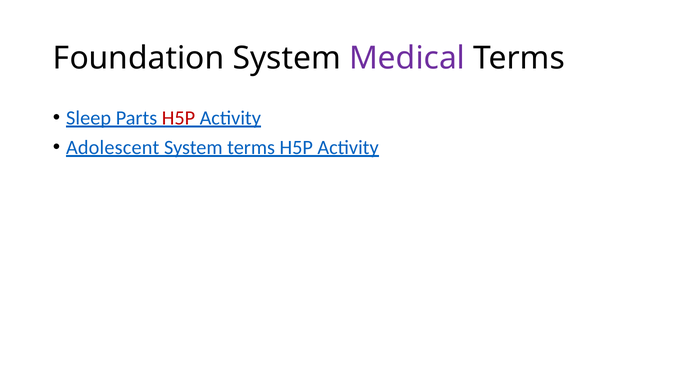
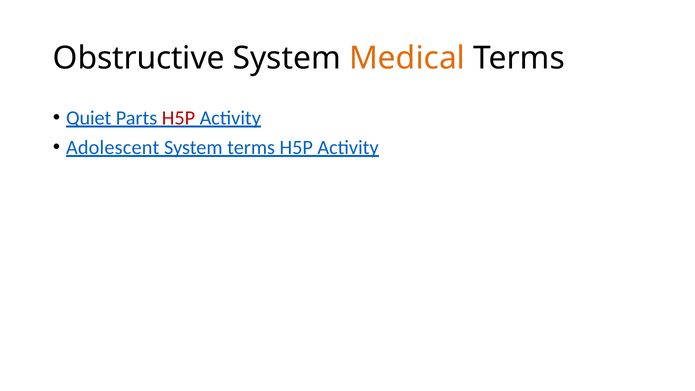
Foundation: Foundation -> Obstructive (139, 58)
Medical colour: purple -> orange (407, 58)
Sleep: Sleep -> Quiet (89, 118)
